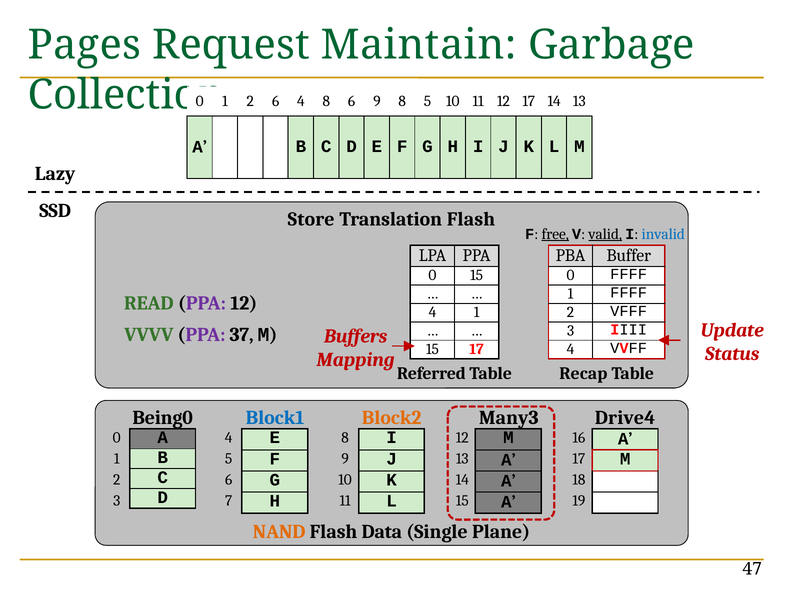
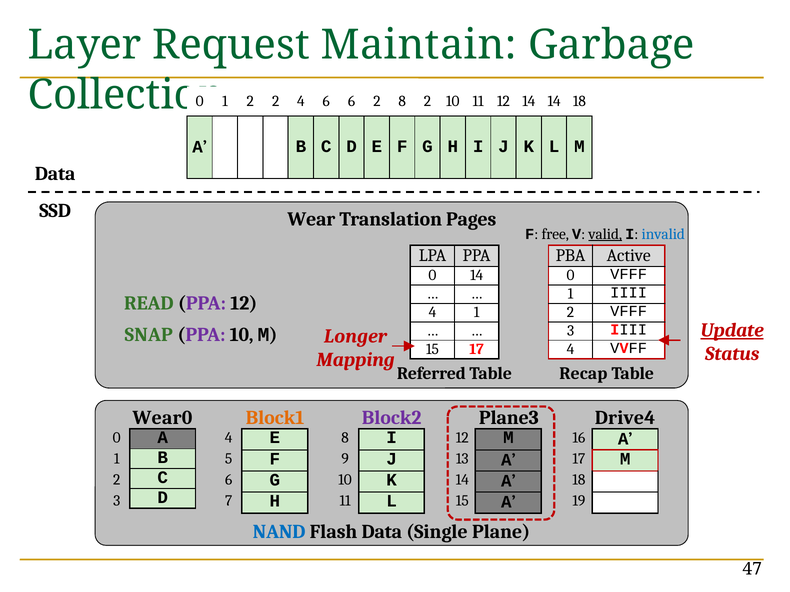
Pages: Pages -> Layer (85, 45)
2 6: 6 -> 2 (276, 101)
4 8: 8 -> 6 (326, 101)
6 9: 9 -> 2 (377, 101)
8 5: 5 -> 2 (427, 101)
12 17: 17 -> 14 (529, 101)
14 13: 13 -> 18 (579, 101)
Lazy: Lazy -> Data (55, 174)
Store: Store -> Wear (311, 219)
Translation Flash: Flash -> Pages (471, 219)
free underline: present -> none (555, 234)
Buffer: Buffer -> Active (629, 256)
0 15: 15 -> 14 (477, 275)
0 FFFF: FFFF -> VFFF (629, 274)
1 FFFF: FFFF -> IIII (629, 293)
VVVV: VVVV -> SNAP (149, 335)
PPA 37: 37 -> 10 (242, 335)
Update underline: none -> present (732, 331)
Buffers: Buffers -> Longer (355, 336)
Being0: Being0 -> Wear0 (162, 418)
Block1 colour: blue -> orange (275, 418)
Block2 colour: orange -> purple (392, 418)
Many3: Many3 -> Plane3 (509, 418)
NAND colour: orange -> blue (279, 532)
